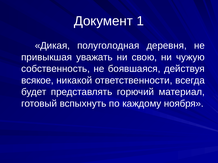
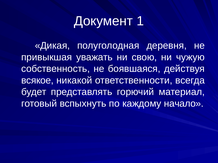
ноября: ноября -> начало (184, 104)
